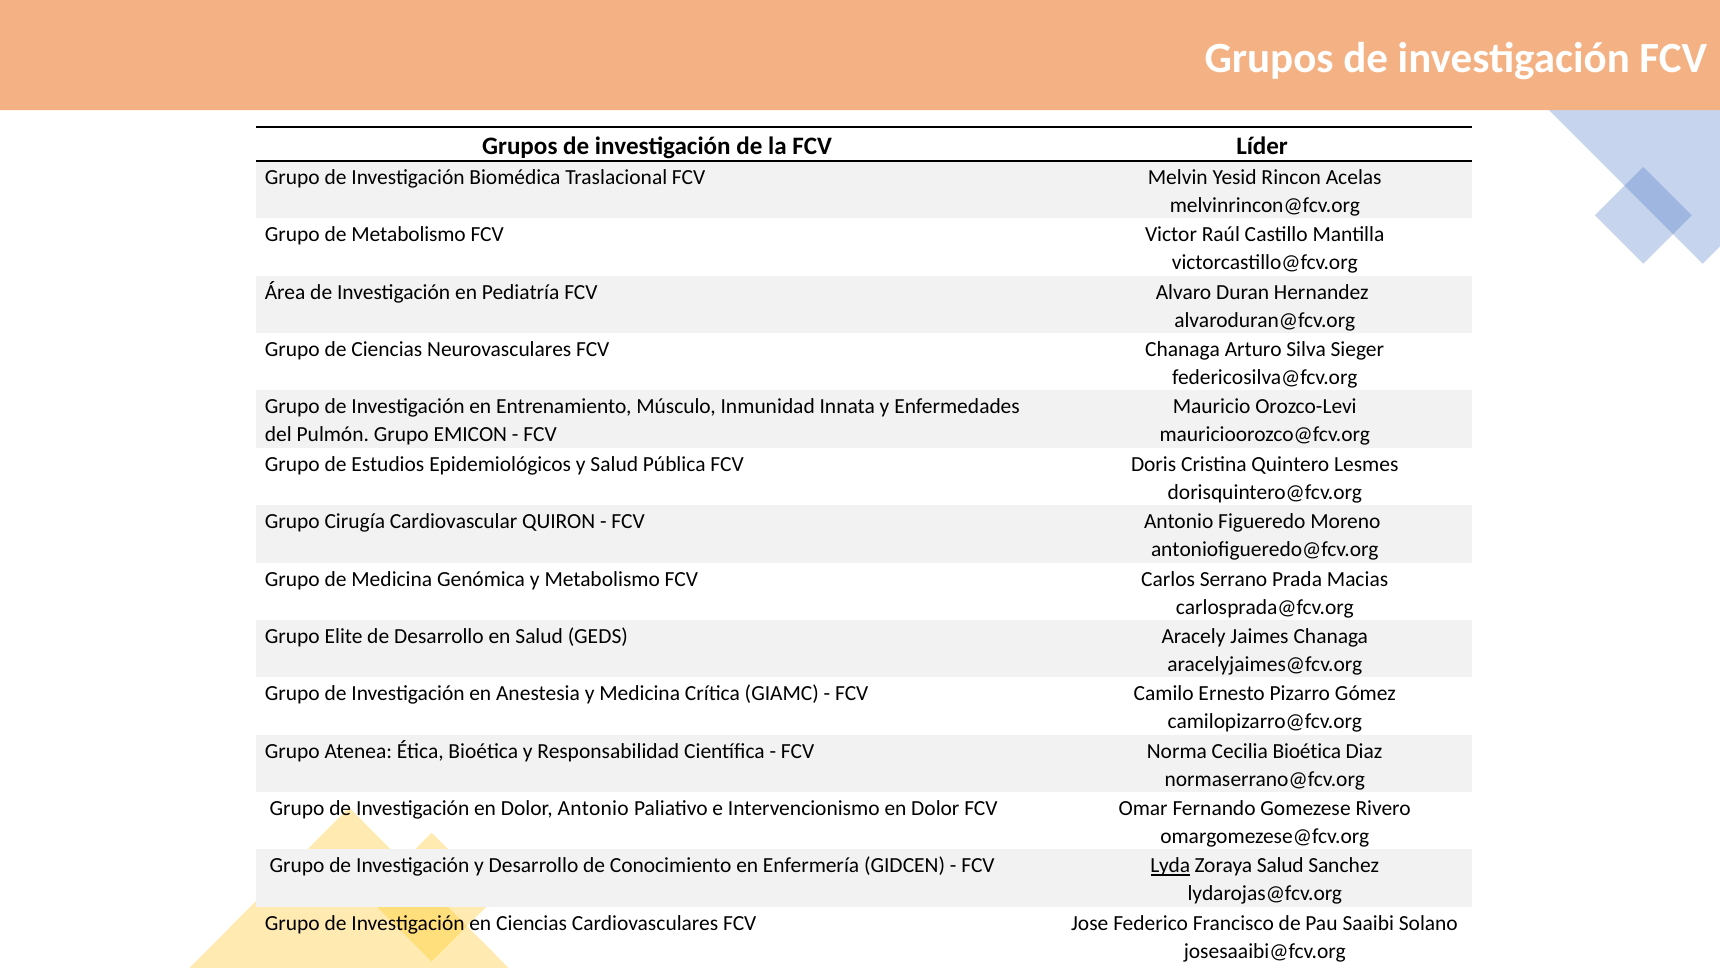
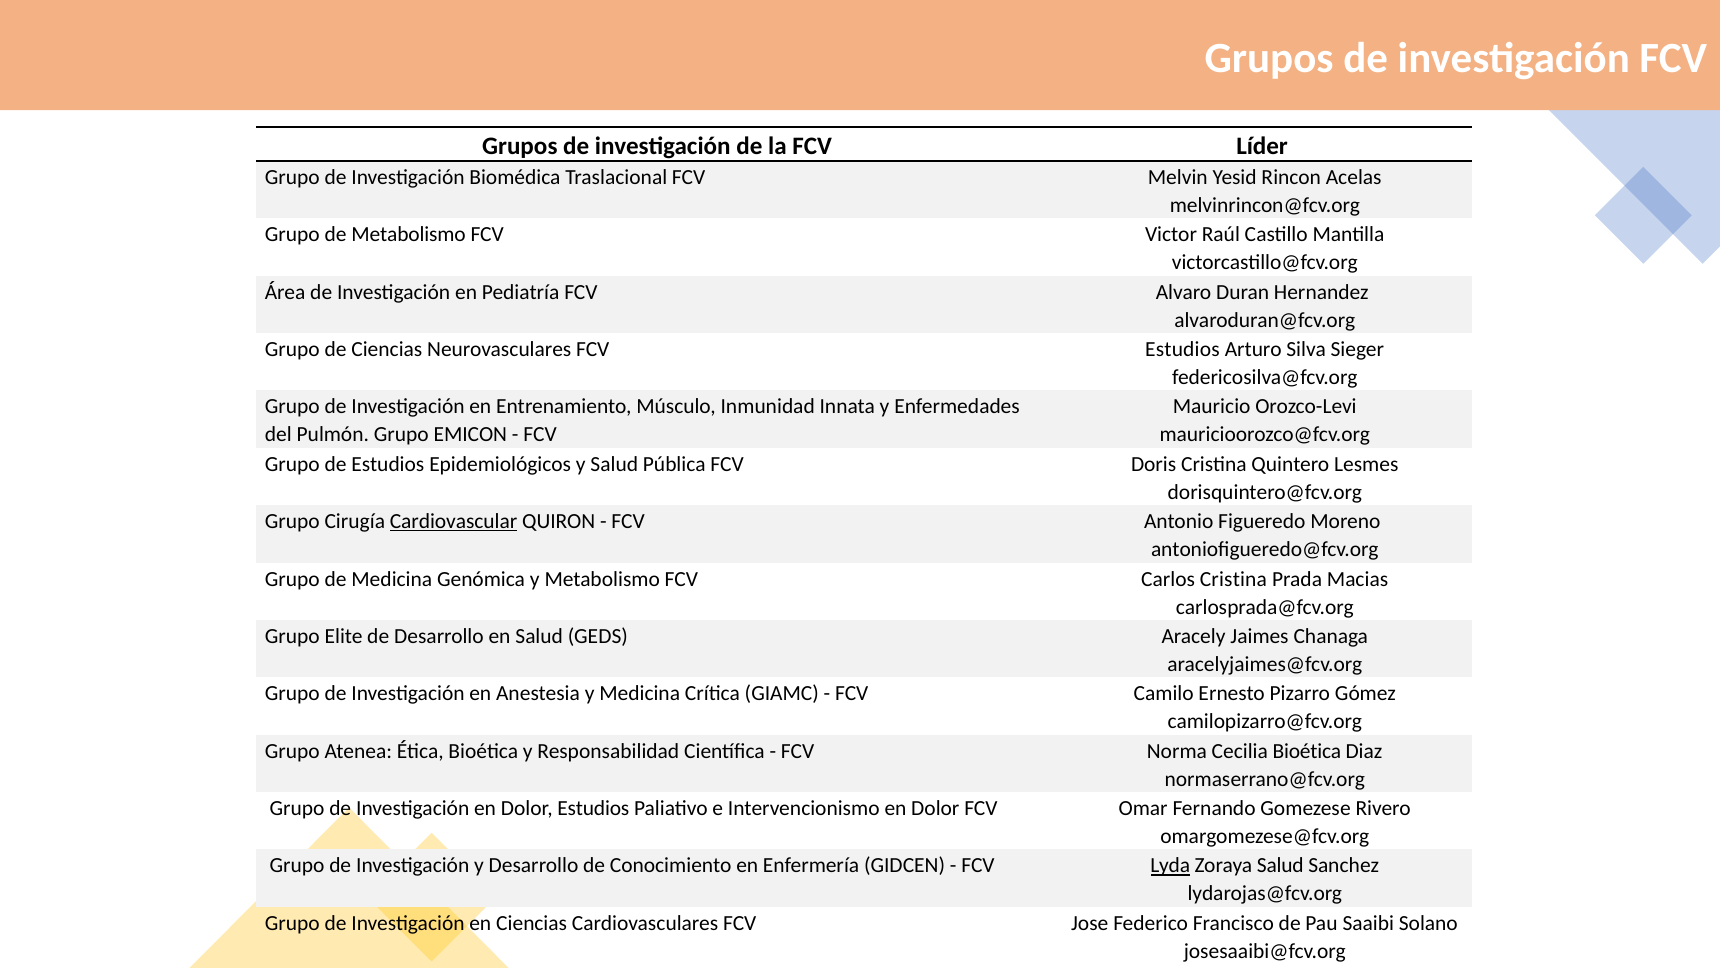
FCV Chanaga: Chanaga -> Estudios (1182, 349)
Cardiovascular underline: none -> present (454, 521)
Carlos Serrano: Serrano -> Cristina (1233, 579)
Dolor Antonio: Antonio -> Estudios (593, 808)
